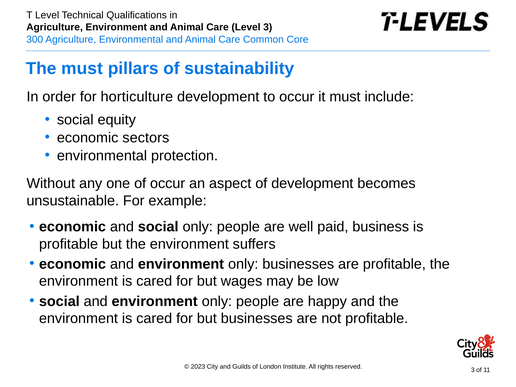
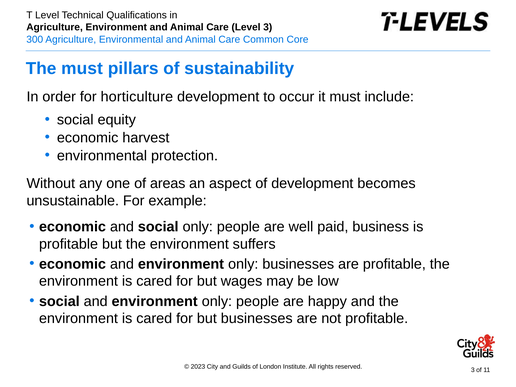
sectors: sectors -> harvest (146, 138)
of occur: occur -> areas (168, 184)
